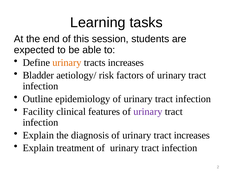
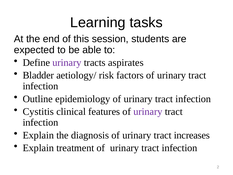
urinary colour: orange -> purple (67, 63)
tracts increases: increases -> aspirates (126, 63)
Facility: Facility -> Cystitis (38, 111)
